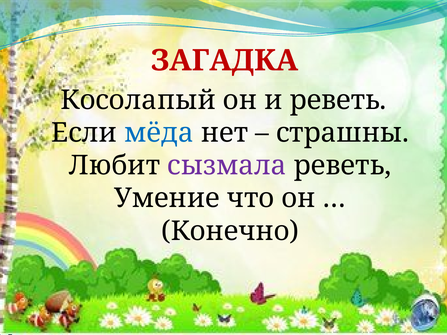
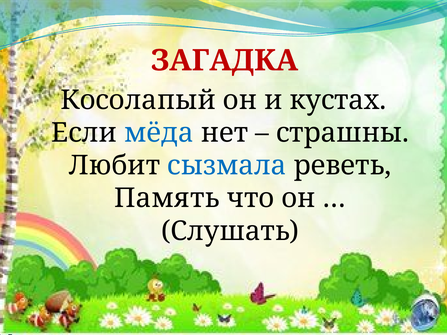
и реветь: реветь -> кустах (338, 100)
сызмала colour: purple -> blue (227, 166)
Умение: Умение -> Память (167, 198)
Конечно: Конечно -> Слушать (230, 231)
